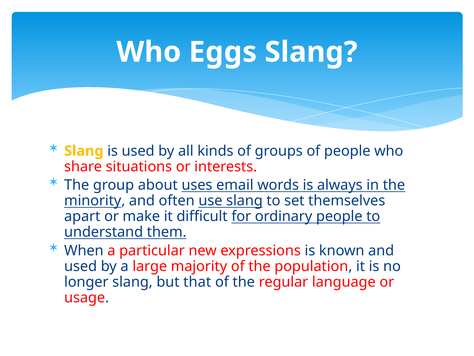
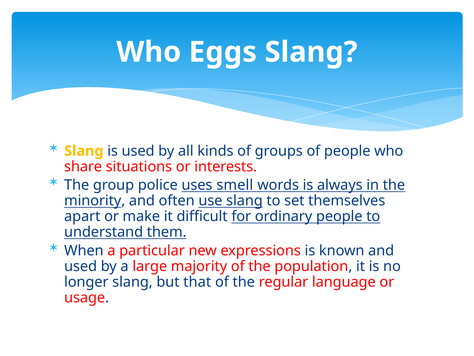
about: about -> police (158, 185)
email: email -> smell (235, 185)
